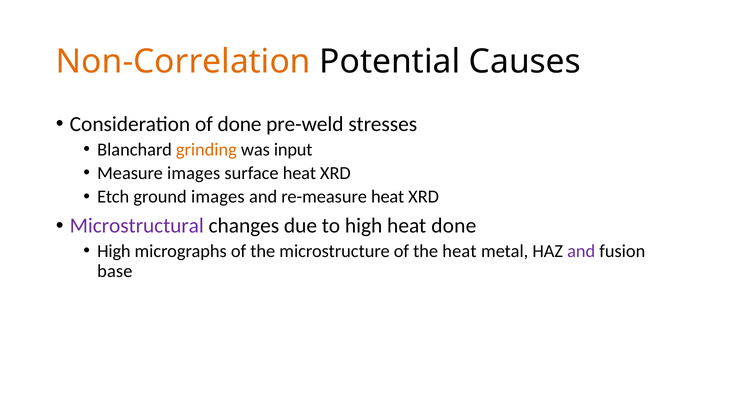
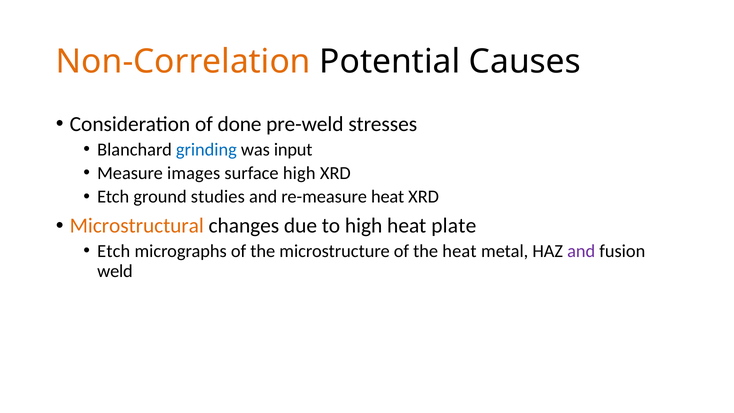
grinding colour: orange -> blue (206, 149)
surface heat: heat -> high (299, 173)
ground images: images -> studies (218, 197)
Microstructural colour: purple -> orange (137, 226)
heat done: done -> plate (454, 226)
High: High -> Etch (114, 251)
base: base -> weld (115, 271)
